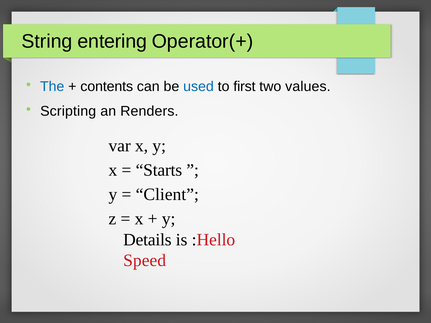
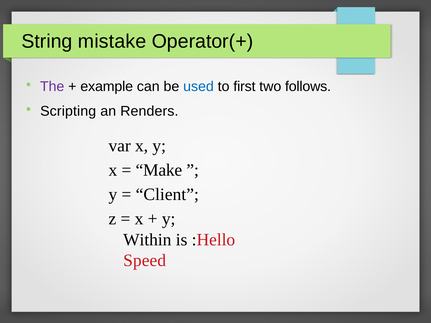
entering: entering -> mistake (112, 41)
The colour: blue -> purple (52, 86)
contents: contents -> example (107, 86)
values: values -> follows (308, 86)
Starts: Starts -> Make (159, 170)
Details: Details -> Within (147, 240)
